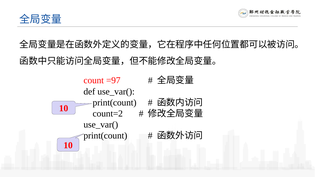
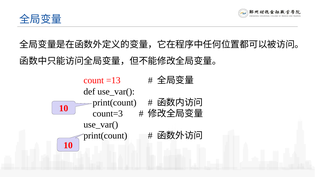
=97: =97 -> =13 (113, 81)
count=2: count=2 -> count=3 (108, 114)
